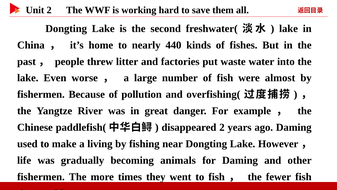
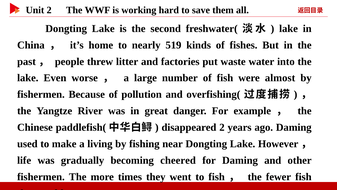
440: 440 -> 519 (173, 45)
animals: animals -> cheered (178, 160)
